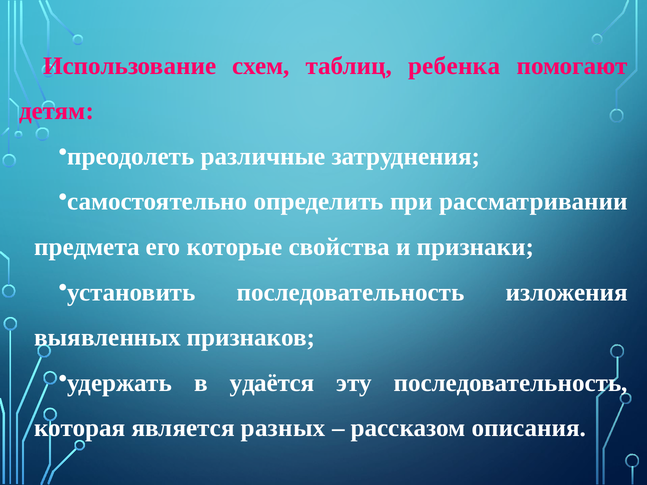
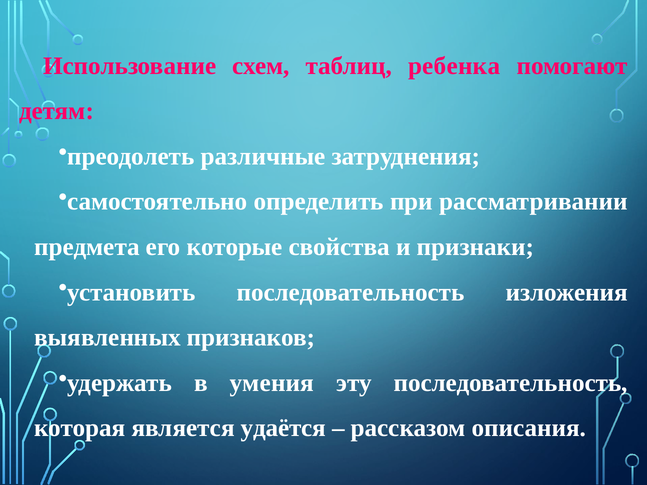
удаётся: удаётся -> умения (272, 383)
разных: разных -> удаётся (283, 428)
